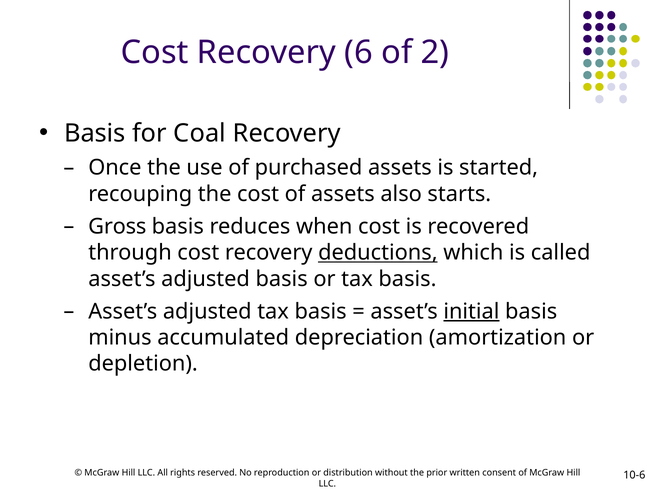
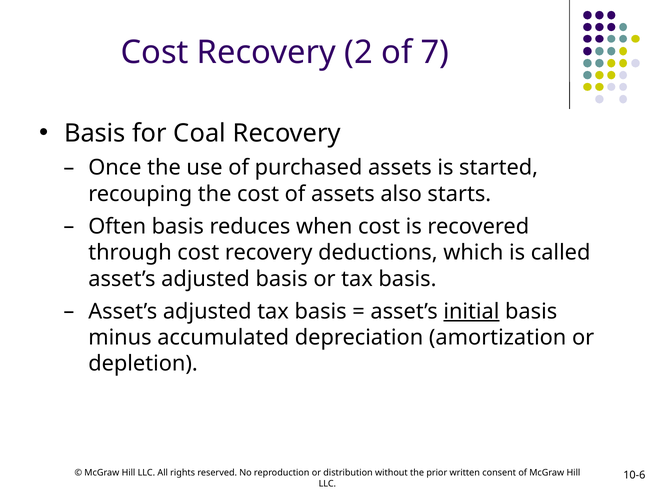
6: 6 -> 2 (358, 53)
2: 2 -> 7 (435, 53)
Gross: Gross -> Often (117, 227)
deductions underline: present -> none (378, 253)
